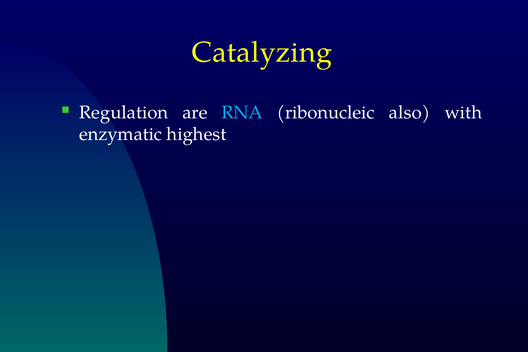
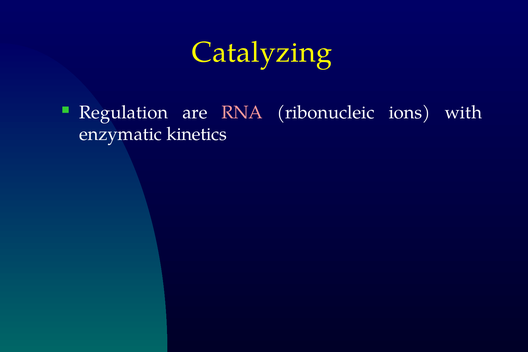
RNA colour: light blue -> pink (242, 112)
also: also -> ions (410, 112)
highest: highest -> kinetics (197, 134)
